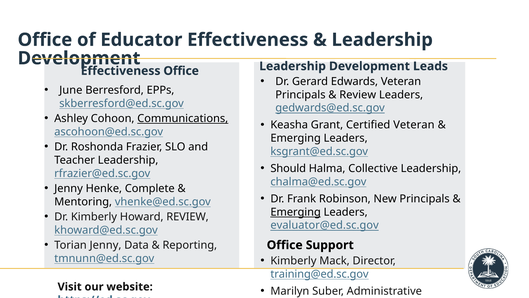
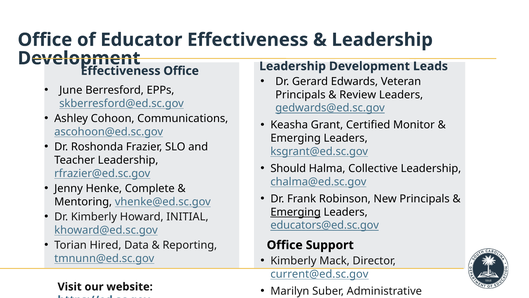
Communications underline: present -> none (183, 118)
Certified Veteran: Veteran -> Monitor (414, 125)
Howard REVIEW: REVIEW -> INITIAL (187, 217)
evaluator@ed.sc.gov: evaluator@ed.sc.gov -> educators@ed.sc.gov (325, 225)
Torian Jenny: Jenny -> Hired (106, 245)
training@ed.sc.gov: training@ed.sc.gov -> current@ed.sc.gov (319, 274)
